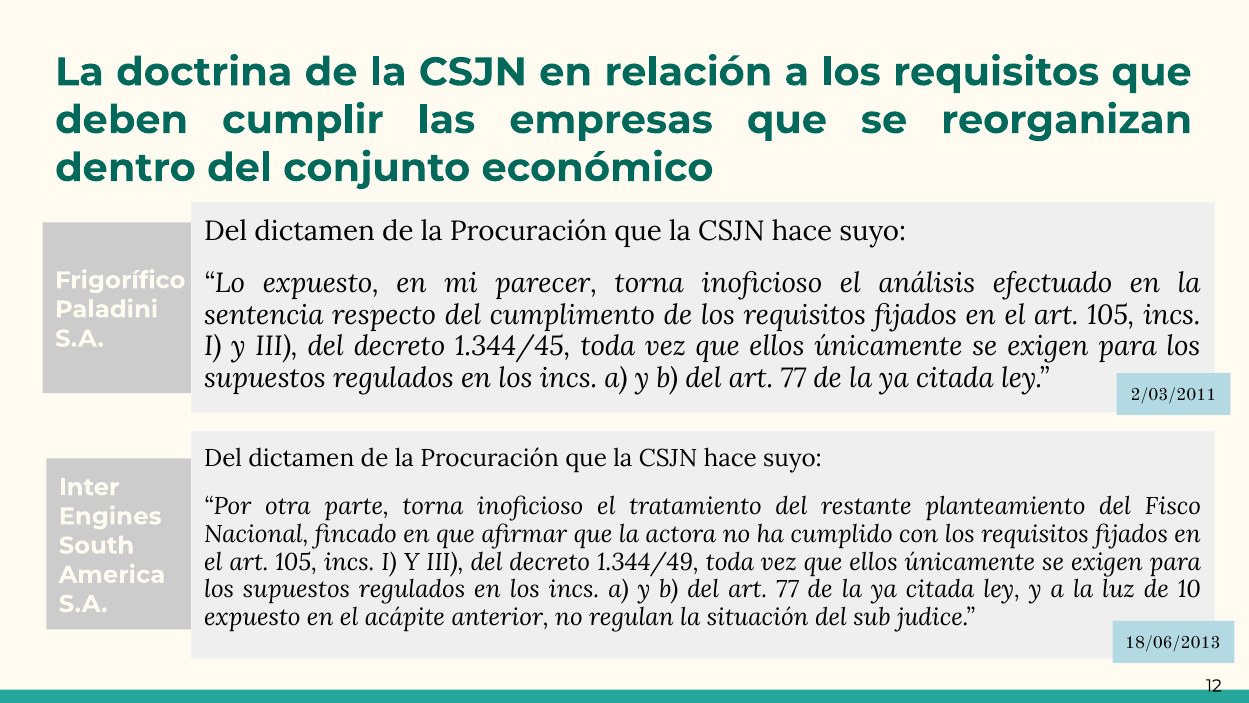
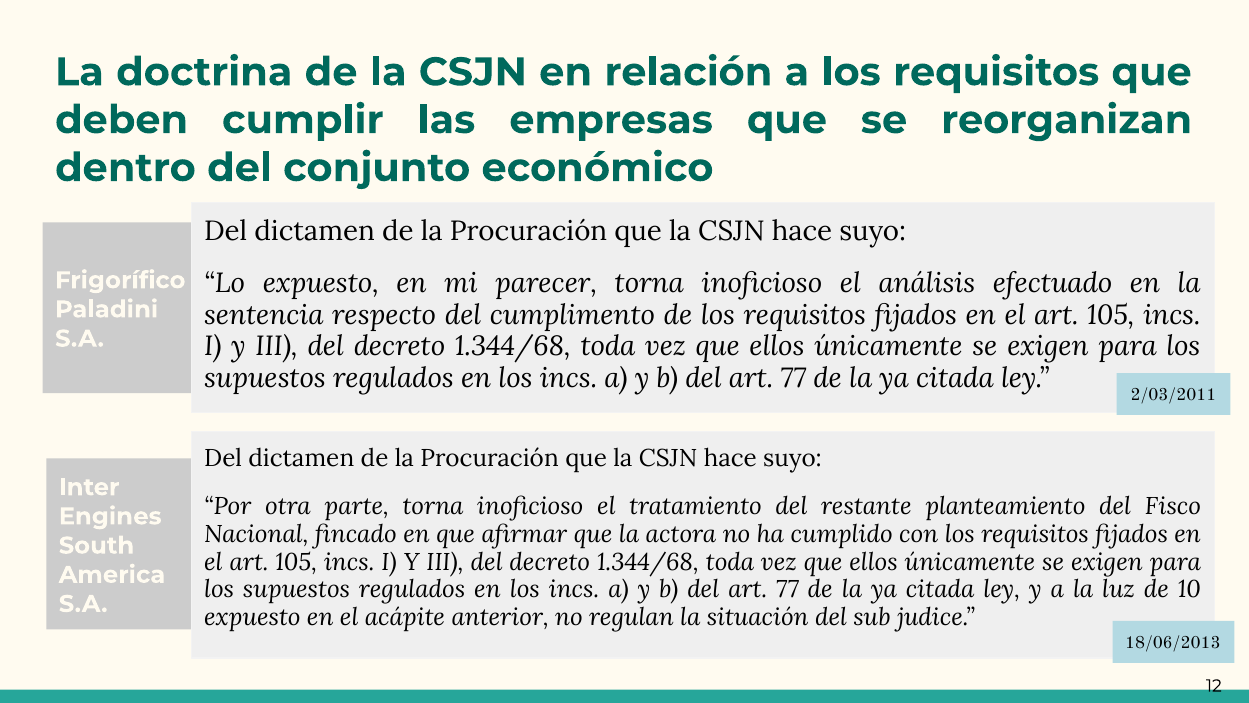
1.344/45: 1.344/45 -> 1.344/68 (513, 346)
1.344/49: 1.344/49 -> 1.344/68 (648, 562)
